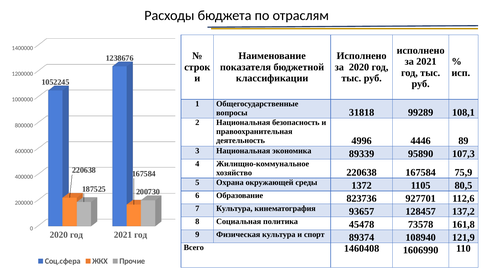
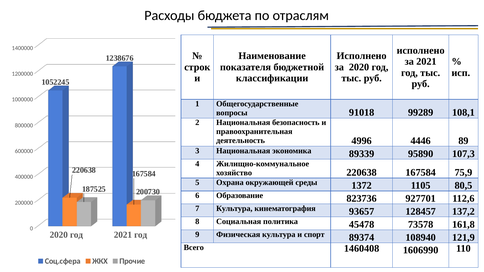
31818: 31818 -> 91018 (362, 113)
